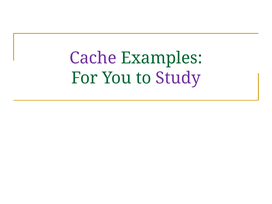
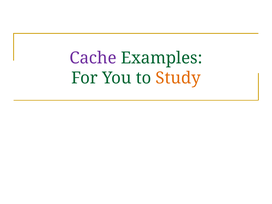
Study colour: purple -> orange (178, 78)
